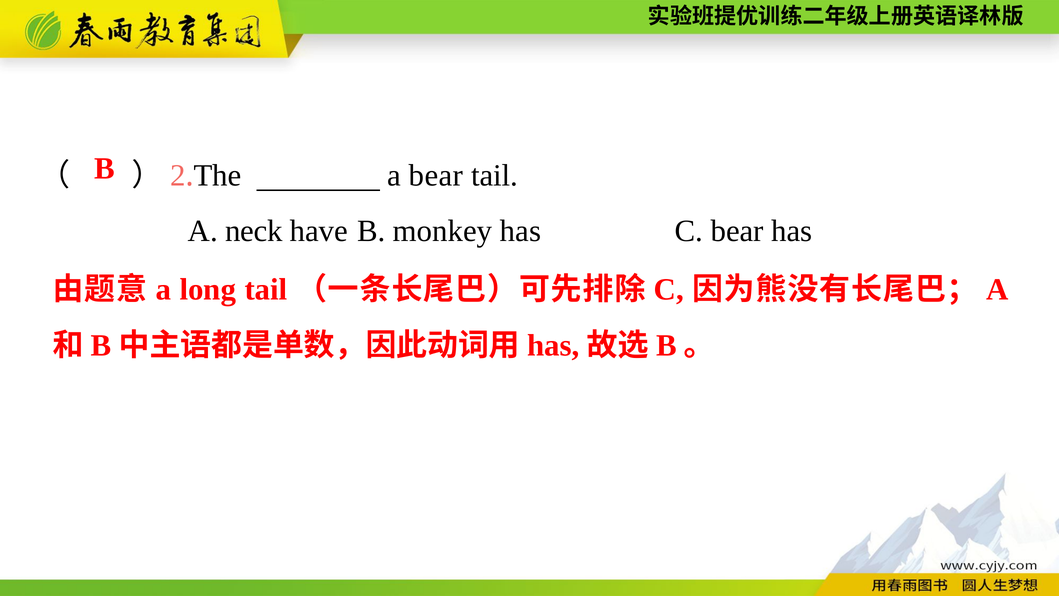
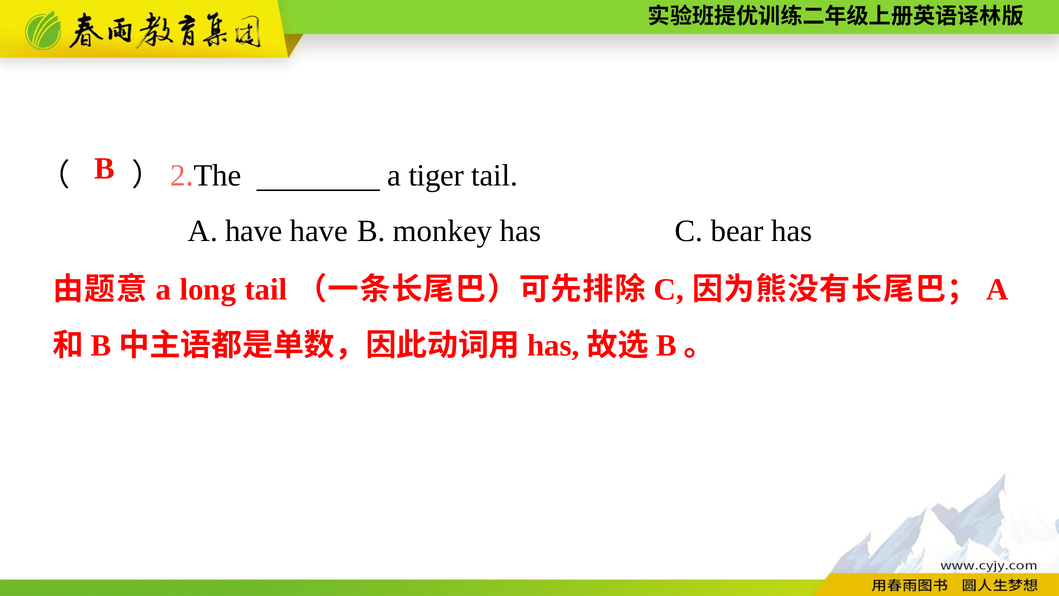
a bear: bear -> tiger (436, 175)
A neck: neck -> have (254, 231)
